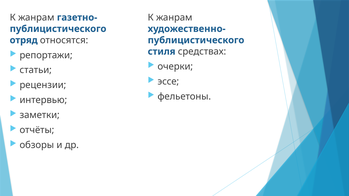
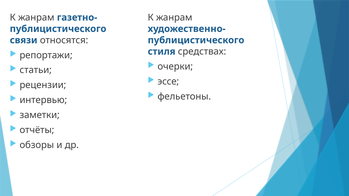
отряд: отряд -> связи (24, 40)
